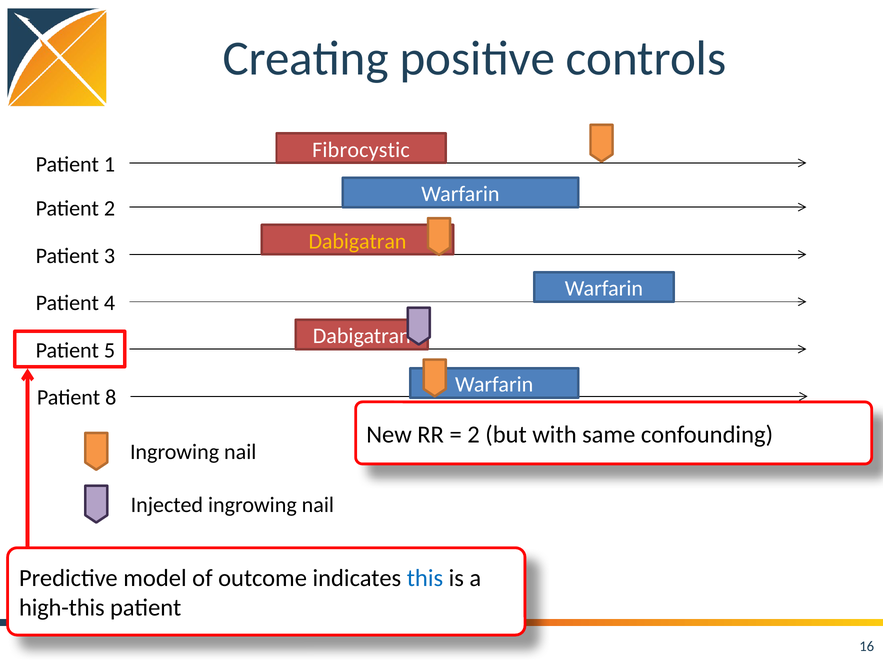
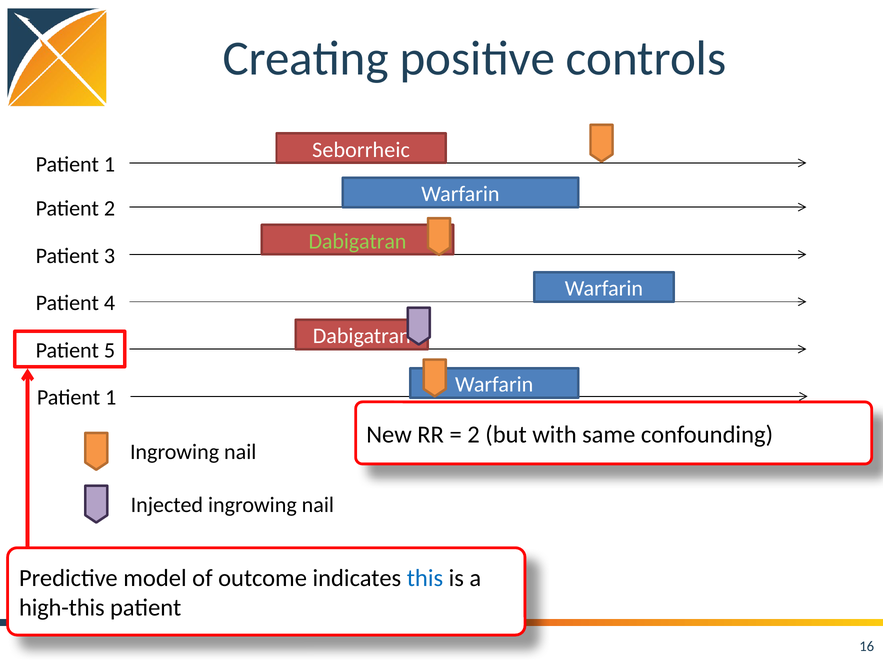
Fibrocystic: Fibrocystic -> Seborrheic (361, 150)
Dabigatran colour: yellow -> light green (357, 241)
8: 8 -> 1 (111, 397)
